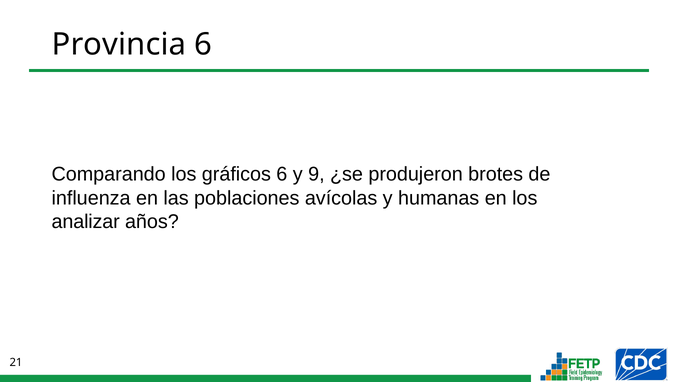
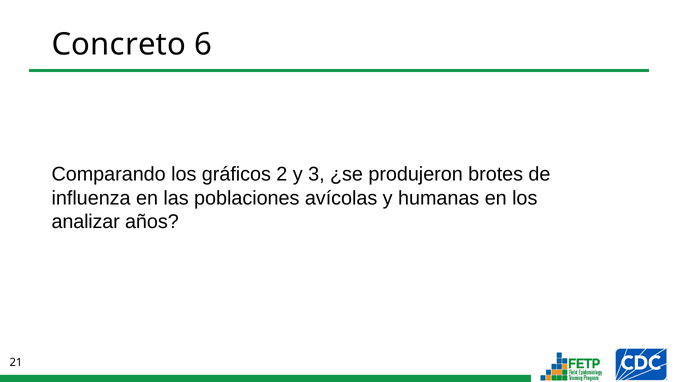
Provincia: Provincia -> Concreto (119, 45)
gráficos 6: 6 -> 2 (282, 174)
9: 9 -> 3 (316, 174)
